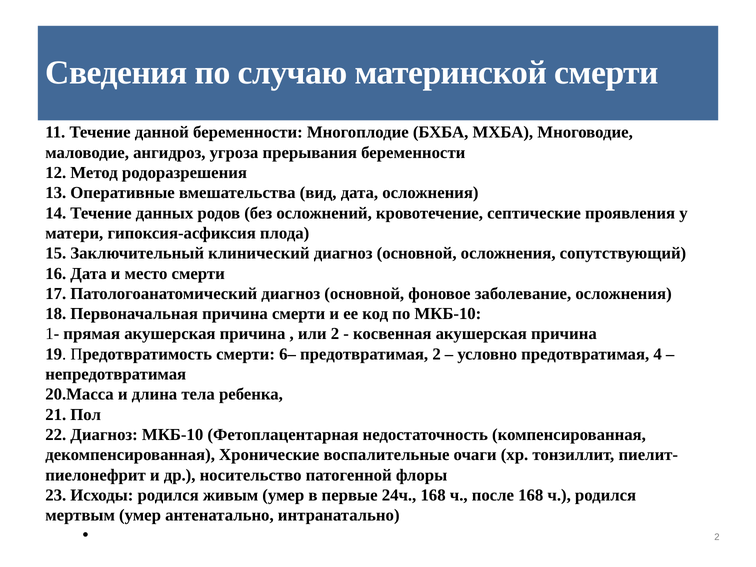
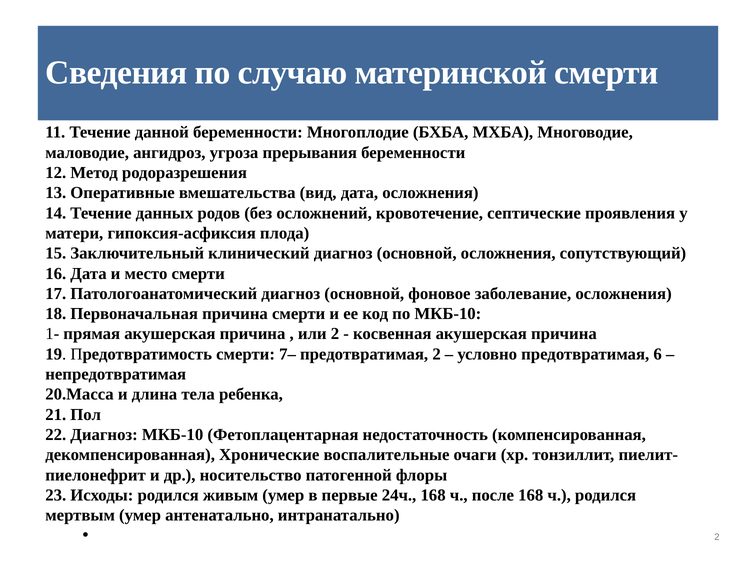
6–: 6– -> 7– (288, 354)
4: 4 -> 6 (658, 354)
